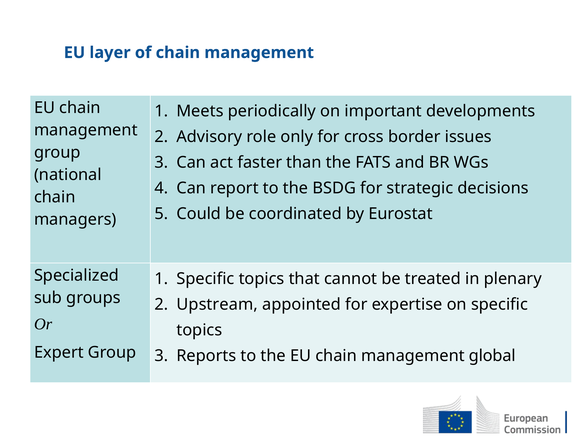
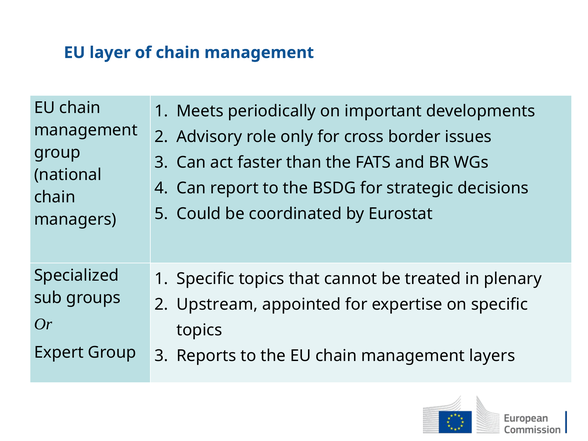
global: global -> layers (492, 356)
